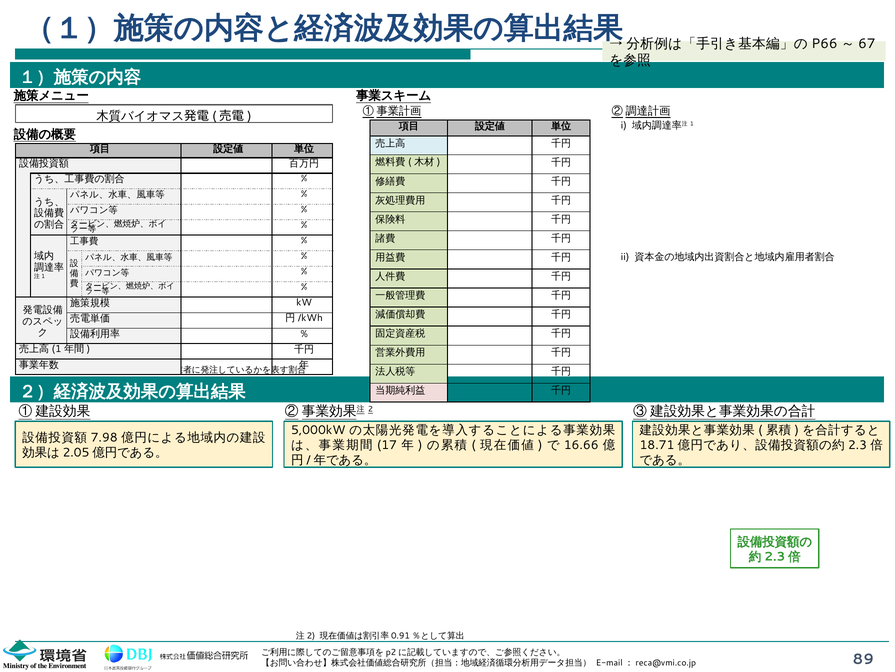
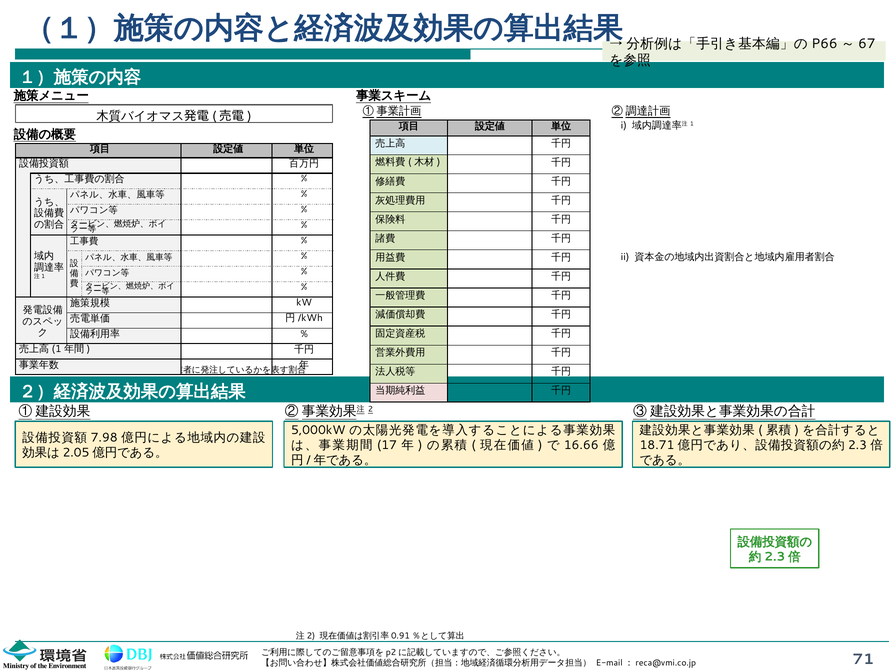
89: 89 -> 71 (863, 659)
